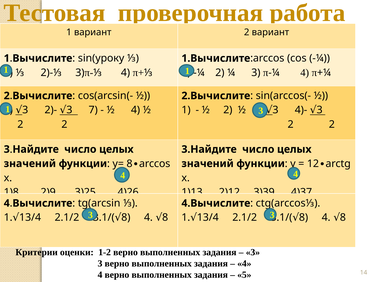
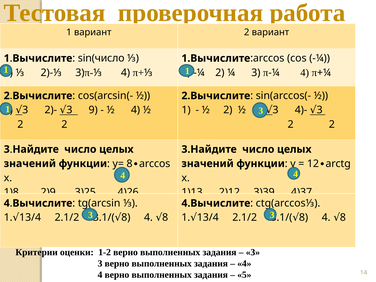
sin(уроку: sin(уроку -> sin(число (101, 58)
7: 7 -> 9 (93, 110)
